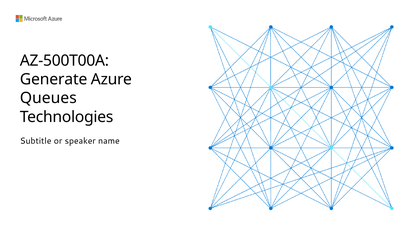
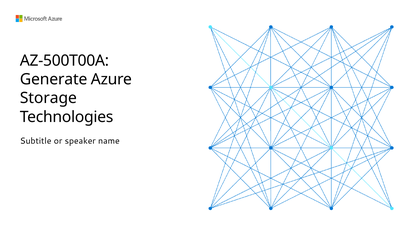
Queues: Queues -> Storage (48, 98)
